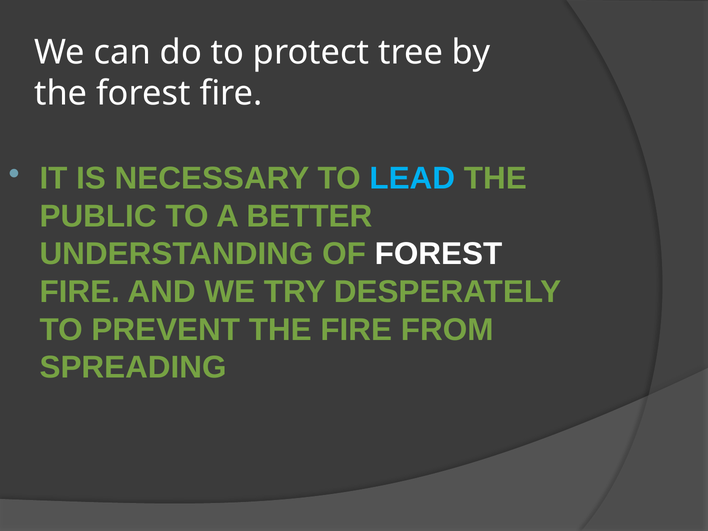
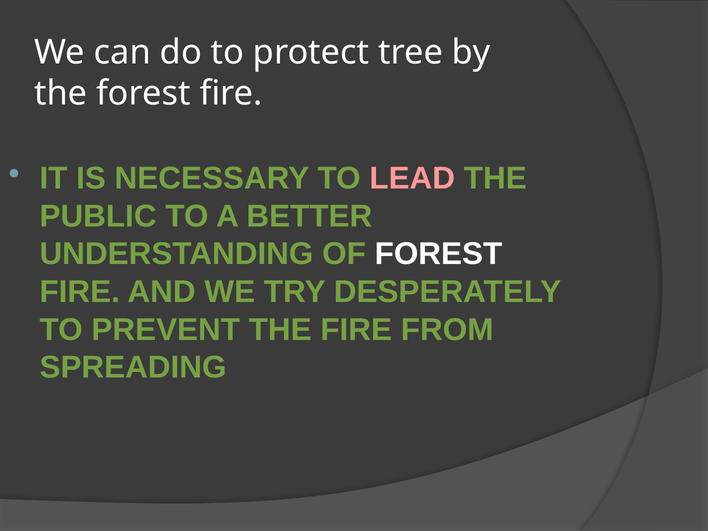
LEAD colour: light blue -> pink (412, 179)
